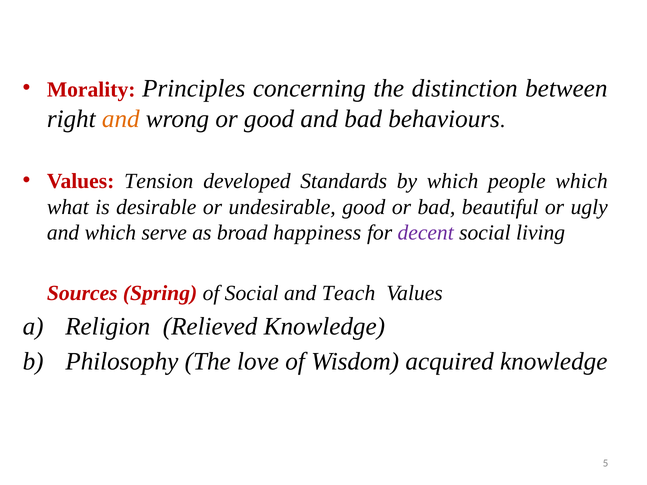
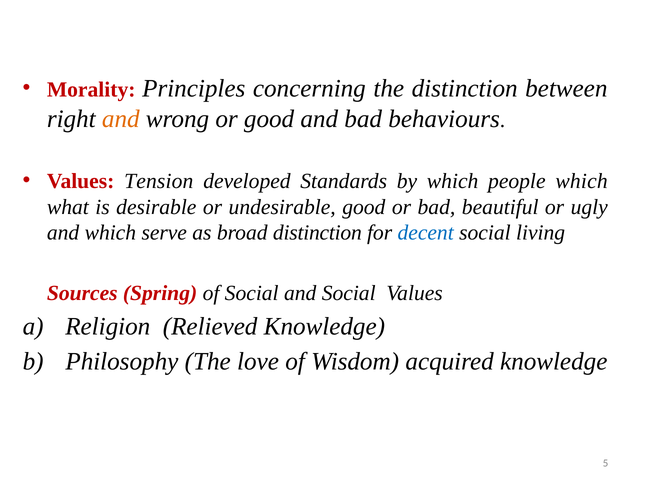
broad happiness: happiness -> distinction (317, 233)
decent colour: purple -> blue (426, 233)
and Teach: Teach -> Social (349, 293)
